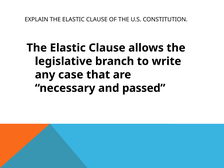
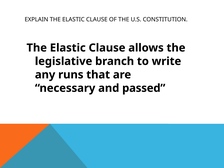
case: case -> runs (71, 75)
